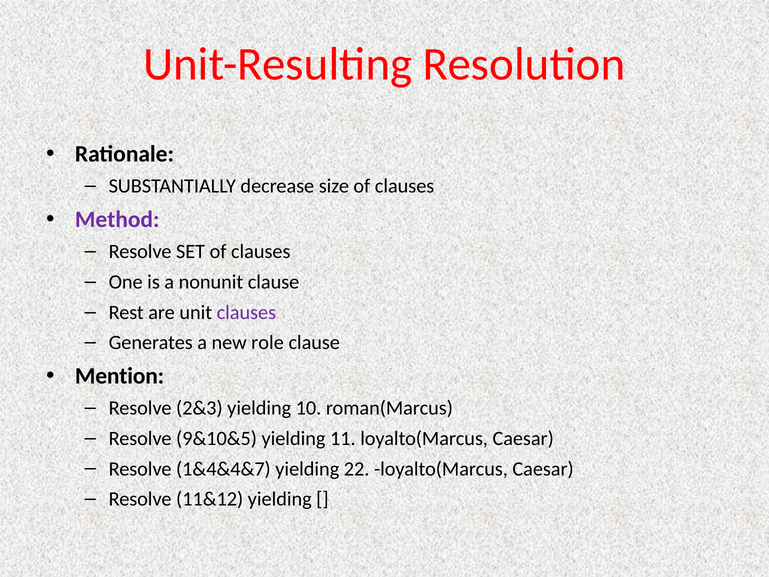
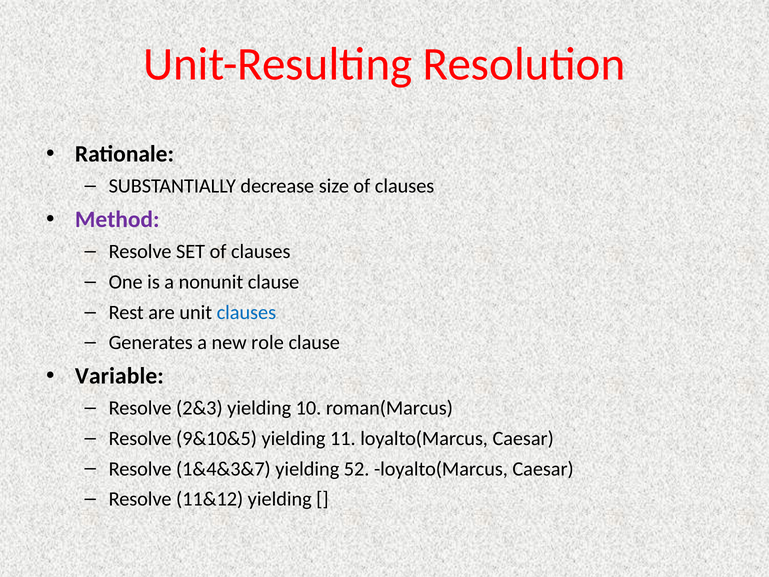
clauses colour: purple -> blue (246, 312)
Mention: Mention -> Variable (119, 376)
1&4&4&7: 1&4&4&7 -> 1&4&3&7 (223, 469)
22: 22 -> 52 (357, 469)
